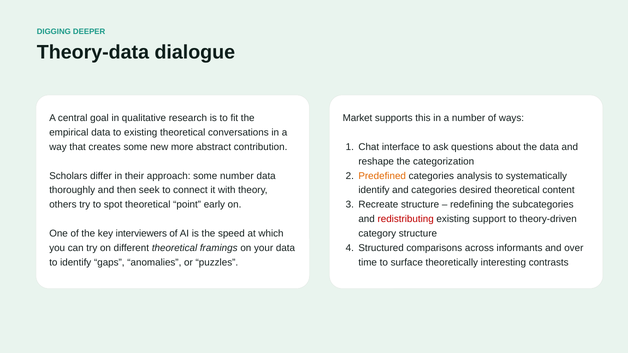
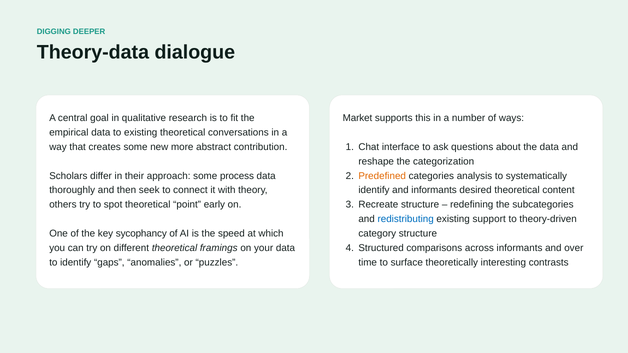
some number: number -> process (237, 176)
and categories: categories -> informants (434, 190)
redistributing colour: red -> blue (406, 219)
interviewers: interviewers -> sycophancy (141, 234)
